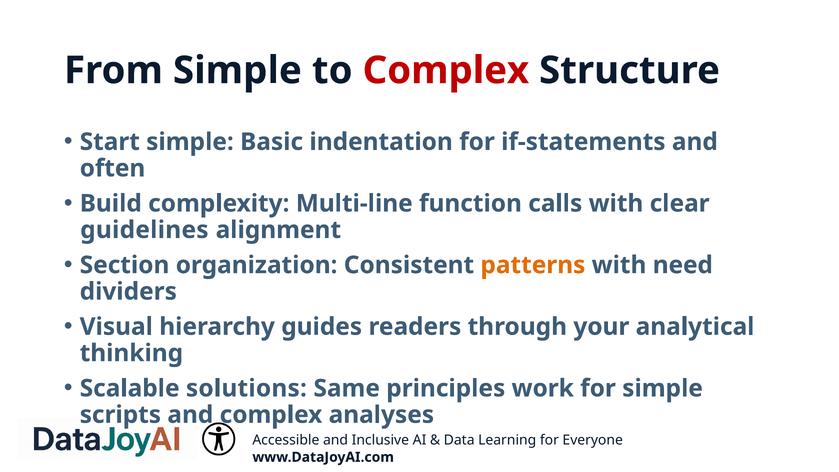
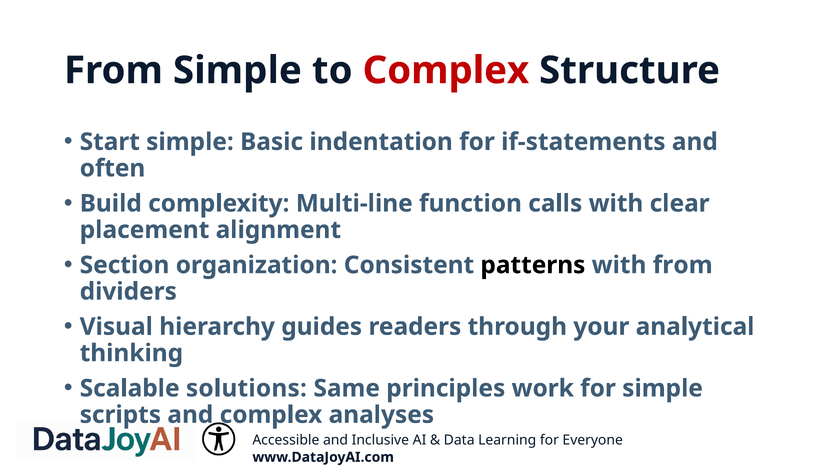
guidelines: guidelines -> placement (145, 230)
patterns colour: orange -> black (533, 265)
with need: need -> from (683, 265)
